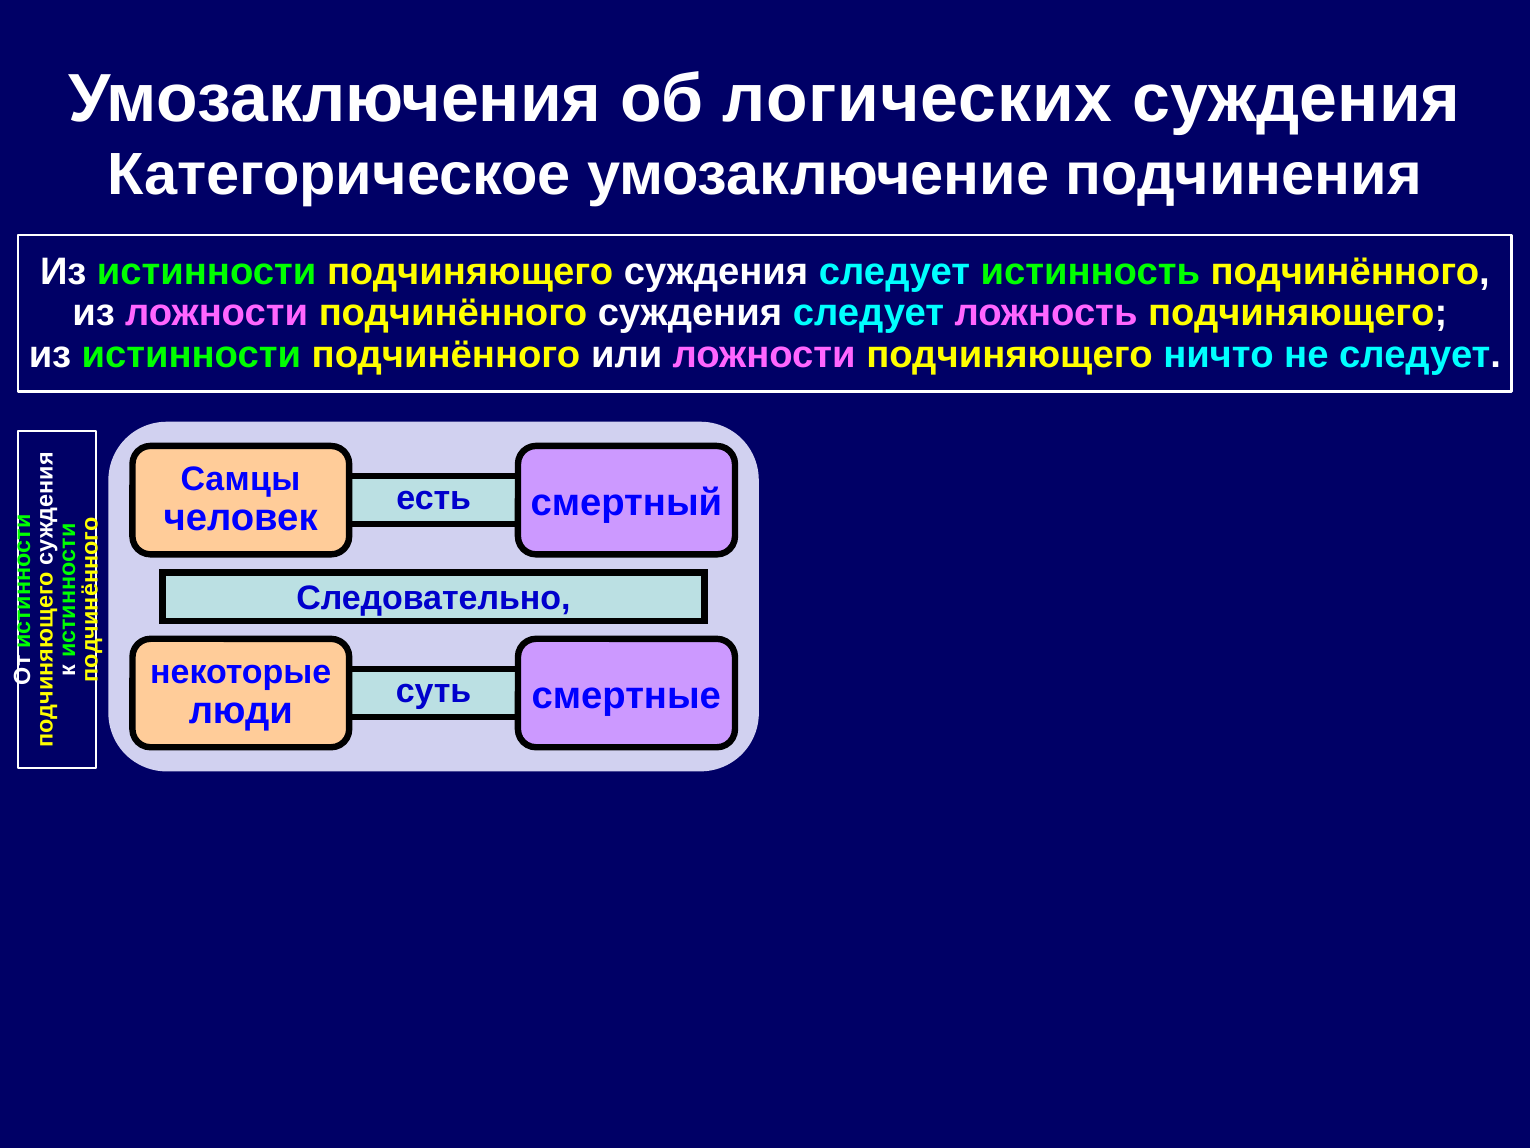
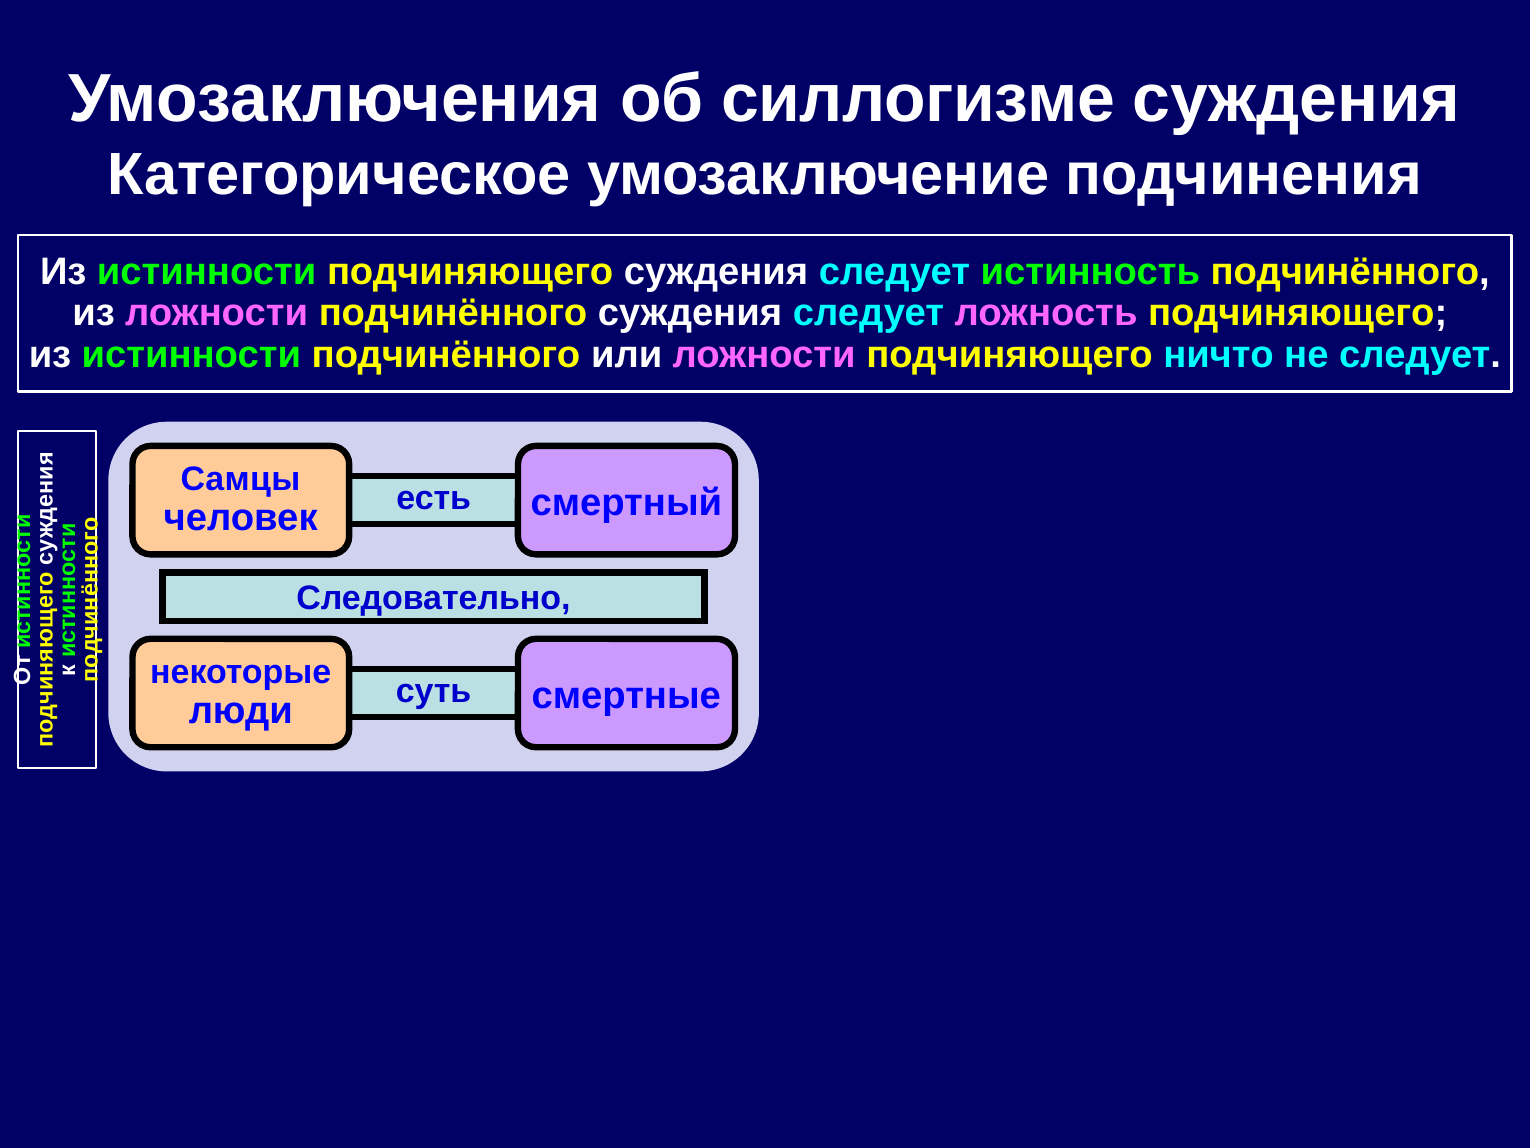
логических: логических -> силлогизме (918, 99)
